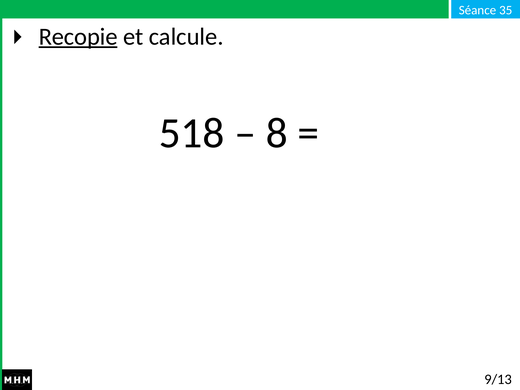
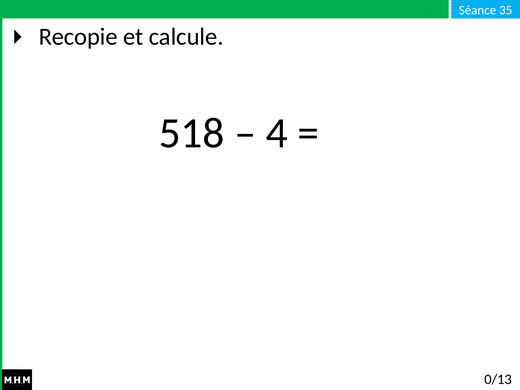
Recopie underline: present -> none (78, 37)
8: 8 -> 4 (277, 133)
9/13: 9/13 -> 0/13 (498, 379)
